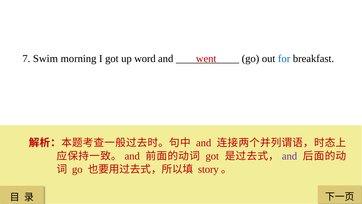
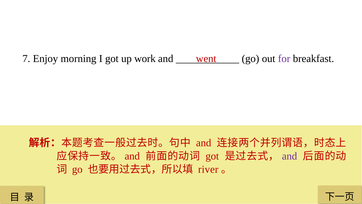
Swim: Swim -> Enjoy (45, 59)
word: word -> work (145, 59)
for colour: blue -> purple (284, 59)
story: story -> river (208, 169)
